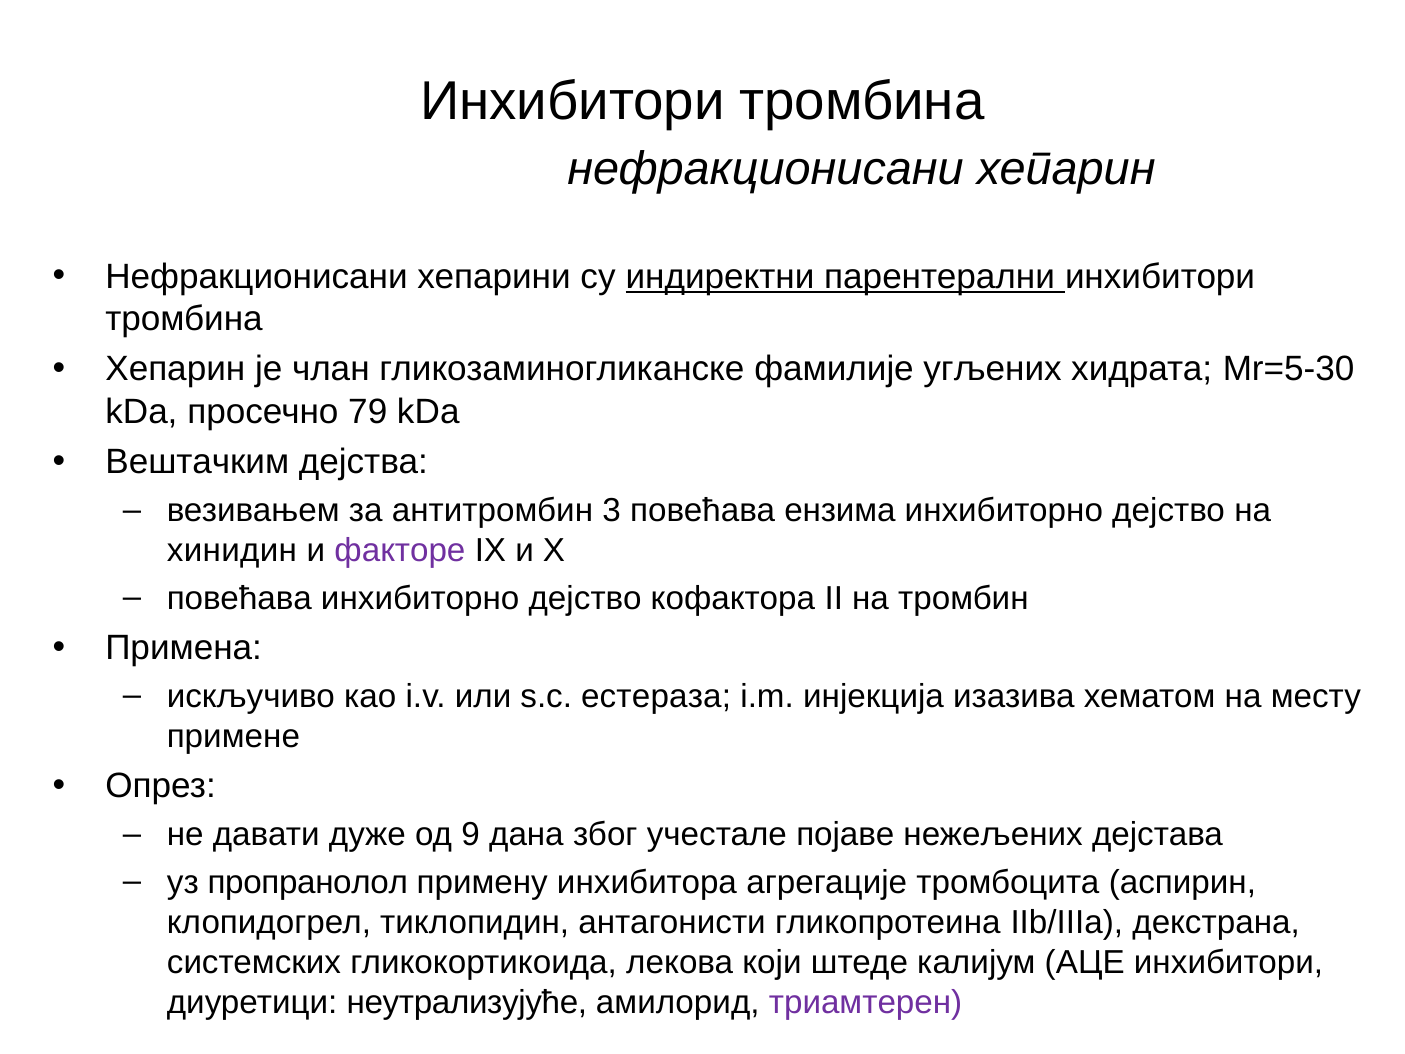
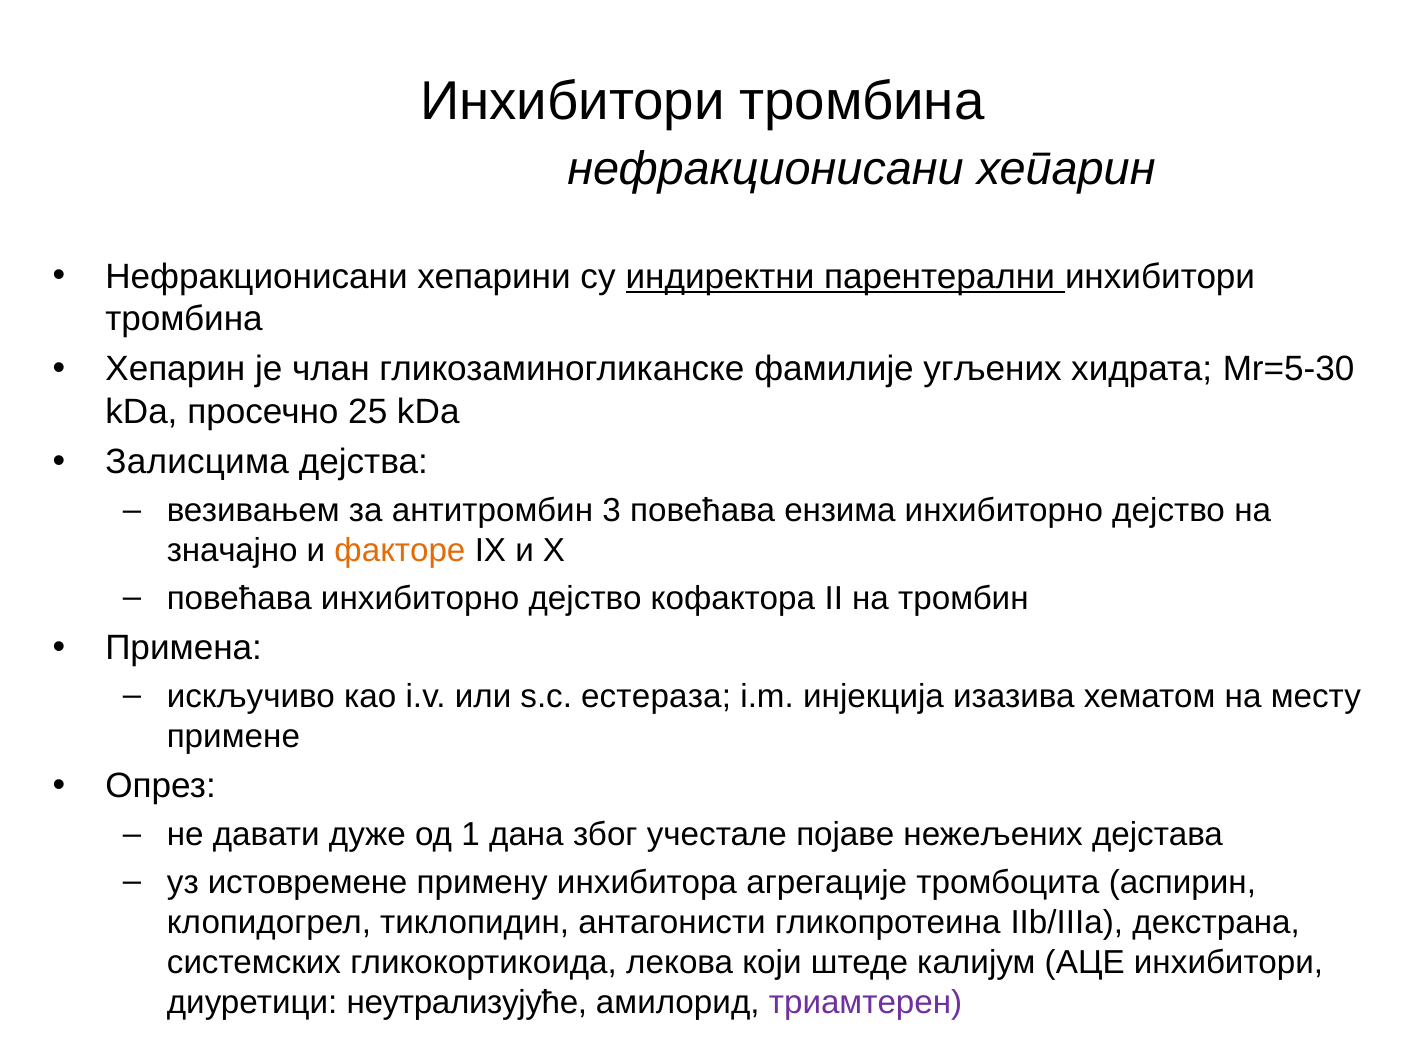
79: 79 -> 25 (368, 411)
Вештачким: Вештачким -> Залисцима (197, 462)
хинидин: хинидин -> значајно (232, 551)
факторе colour: purple -> orange (400, 551)
9: 9 -> 1 (471, 835)
пропранолол: пропранолол -> истовремене (308, 882)
